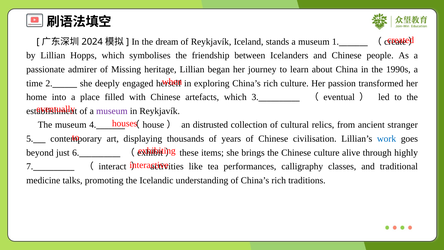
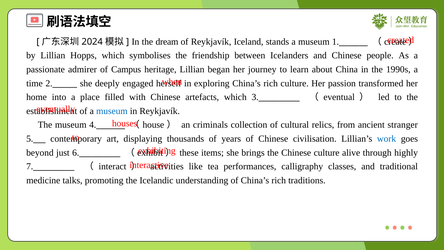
Missing: Missing -> Campus (126, 69)
museum colour: purple -> blue (112, 111)
distrusted: distrusted -> criminals (210, 125)
